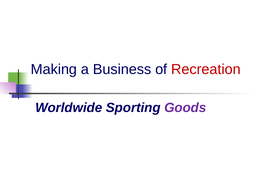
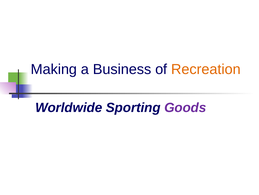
Recreation colour: red -> orange (206, 69)
